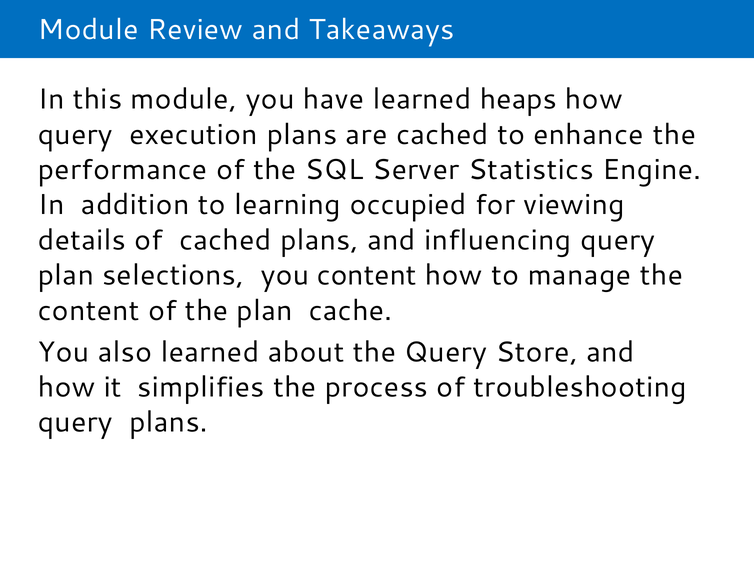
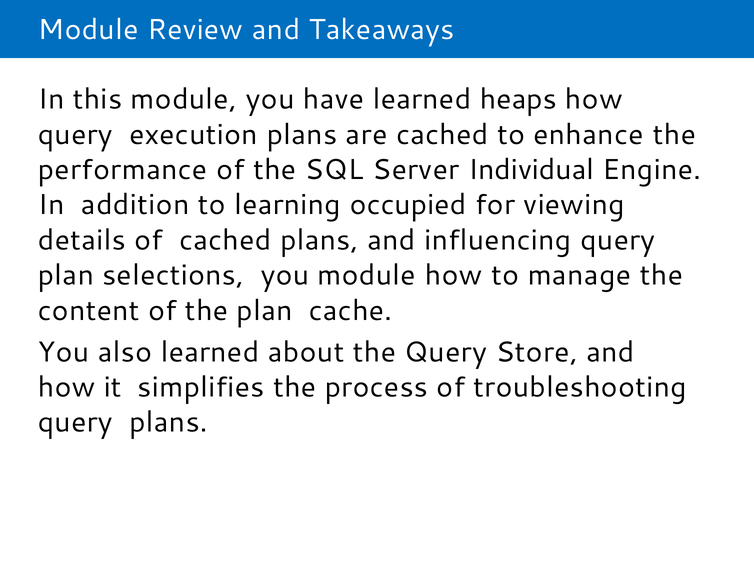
Statistics: Statistics -> Individual (531, 170)
you content: content -> module (367, 276)
